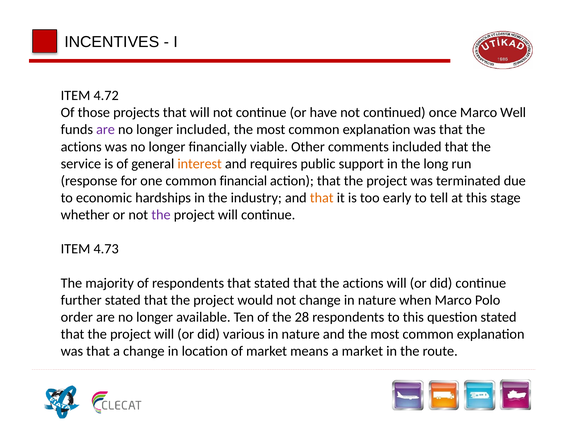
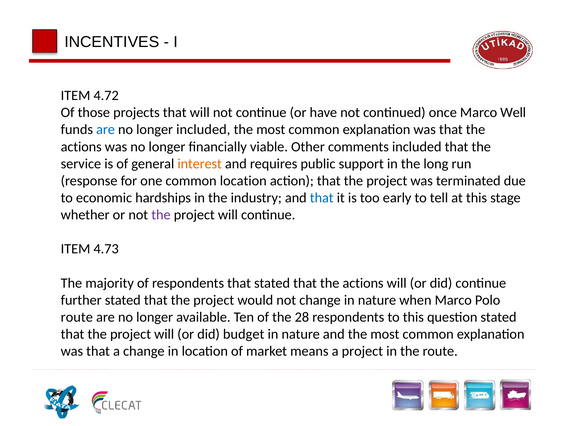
are colour: purple -> blue (106, 130)
common financial: financial -> location (243, 181)
that colour: orange -> blue (322, 198)
order: order -> route (77, 318)
various: various -> budget (244, 335)
a market: market -> project (362, 352)
